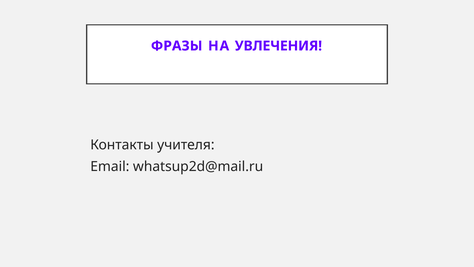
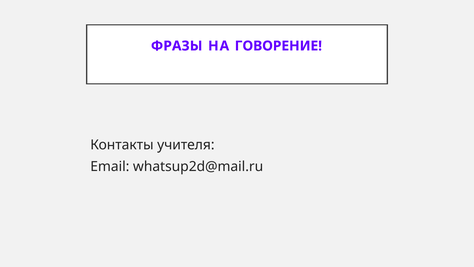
УВЛЕЧЕНИЯ: УВЛЕЧЕНИЯ -> ГОВОРЕНИЕ (278, 46)
